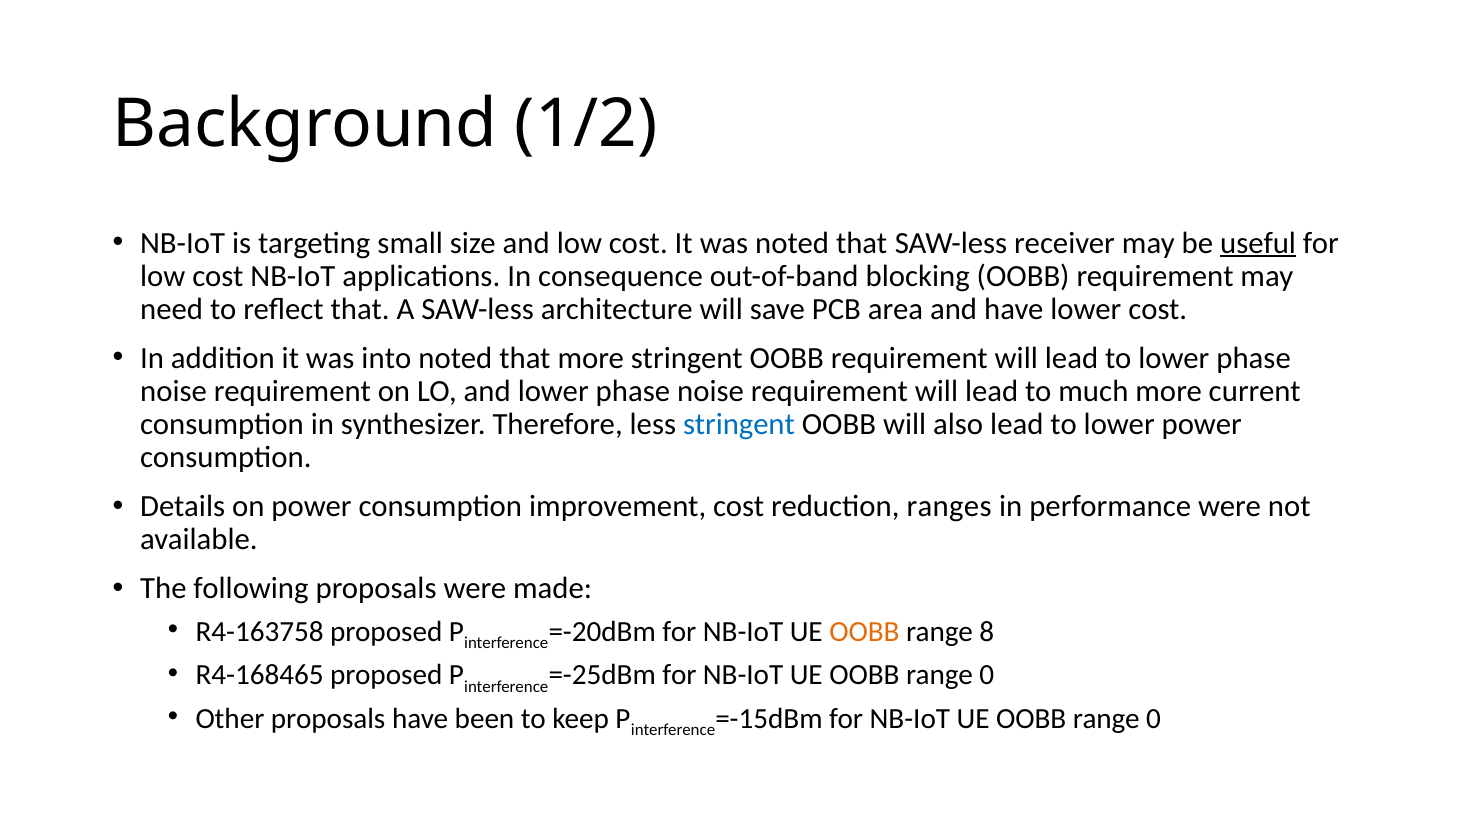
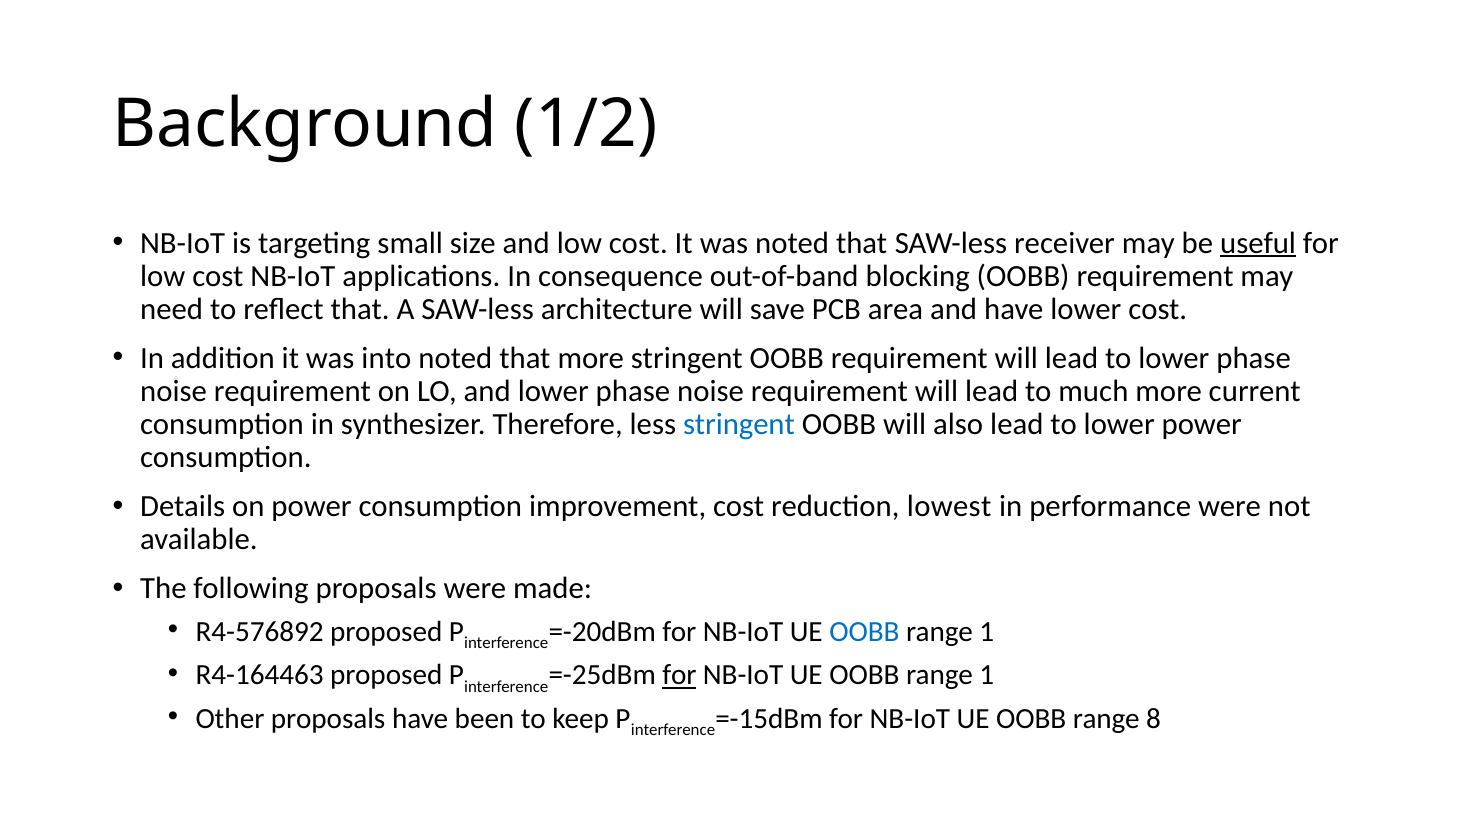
ranges: ranges -> lowest (949, 507)
R4-163758: R4-163758 -> R4-576892 (260, 632)
OOBB colour: orange -> blue (864, 632)
8: 8 -> 1 (987, 632)
R4-168465: R4-168465 -> R4-164463 (260, 675)
for underline: none -> present (679, 675)
0: 0 -> 1 (987, 675)
0: 0 -> 8 (1154, 719)
